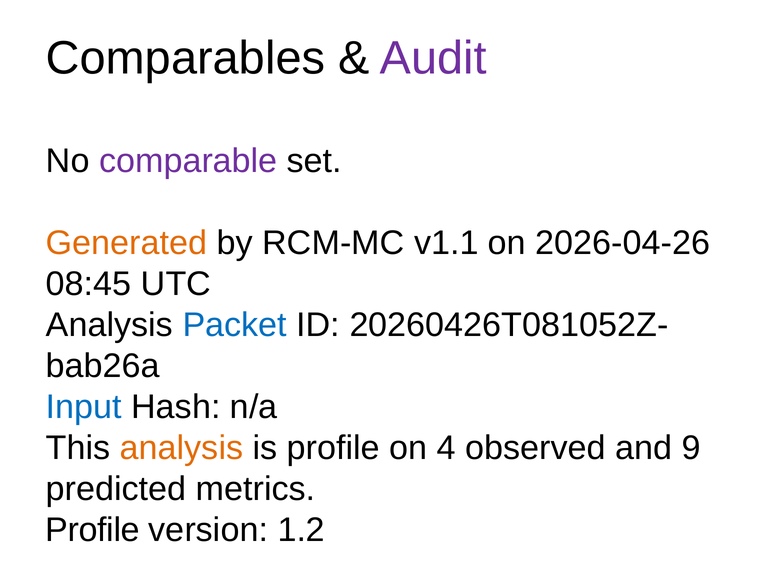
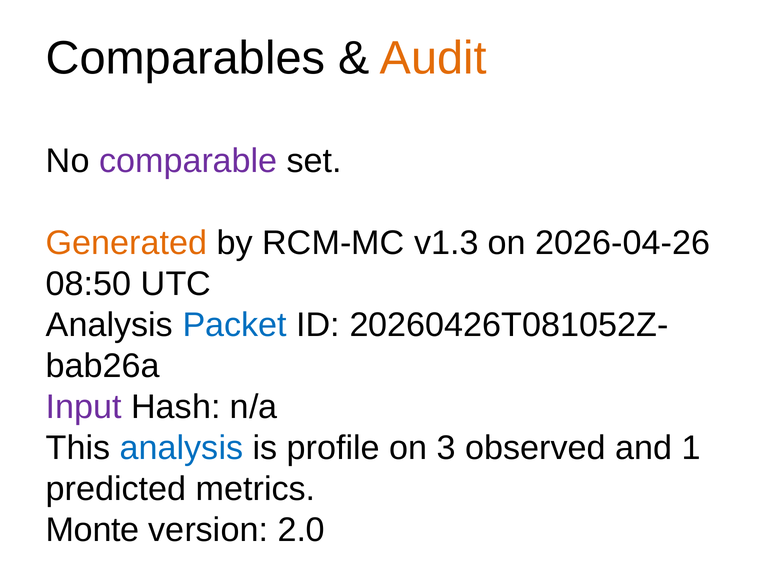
Audit colour: purple -> orange (433, 58)
v1.1: v1.1 -> v1.3 (446, 243)
08:45: 08:45 -> 08:50 (89, 284)
Input colour: blue -> purple (84, 407)
analysis colour: orange -> blue (182, 448)
4: 4 -> 3 (446, 448)
9: 9 -> 1 (691, 448)
Profile: Profile -> Monte (93, 530)
1.2: 1.2 -> 2.0 (301, 530)
